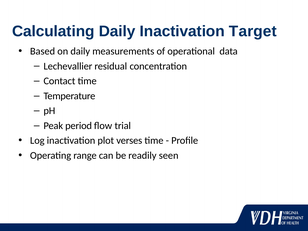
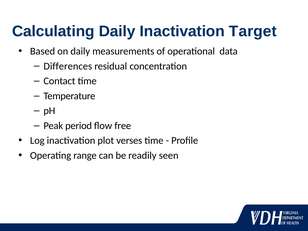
Lechevallier: Lechevallier -> Differences (68, 66)
trial: trial -> free (123, 126)
